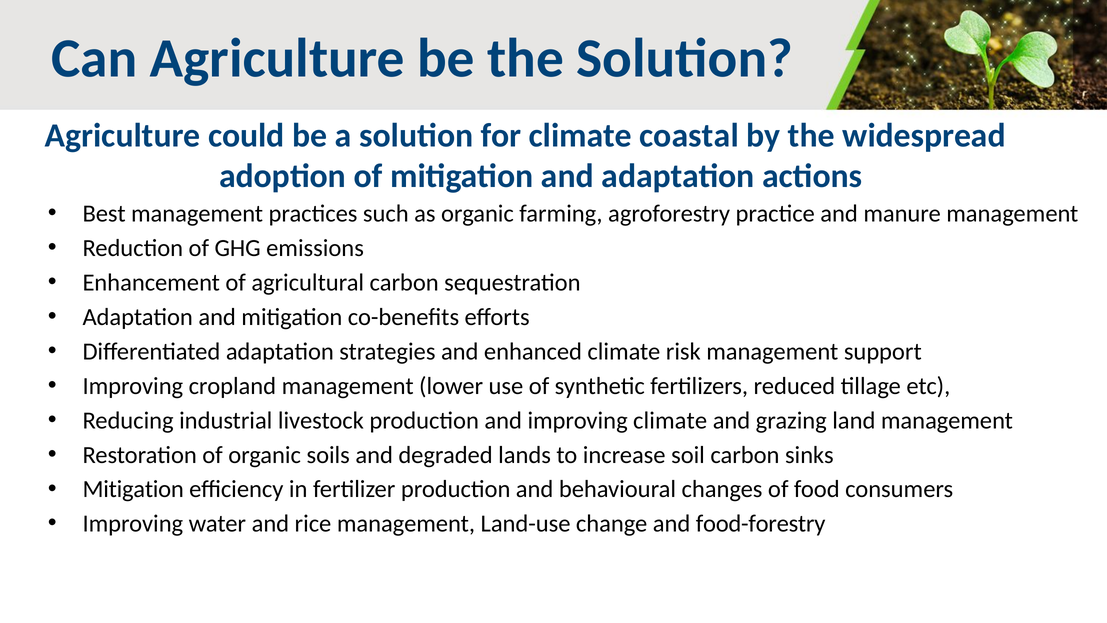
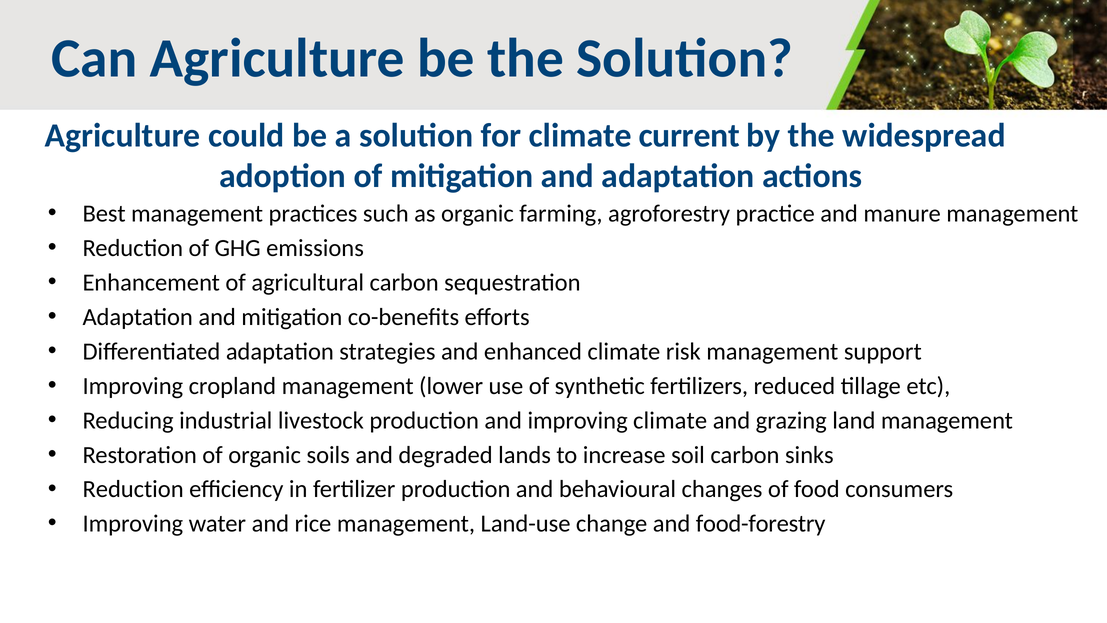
coastal: coastal -> current (689, 136)
Mitigation: Mitigation -> Reduction (133, 489)
